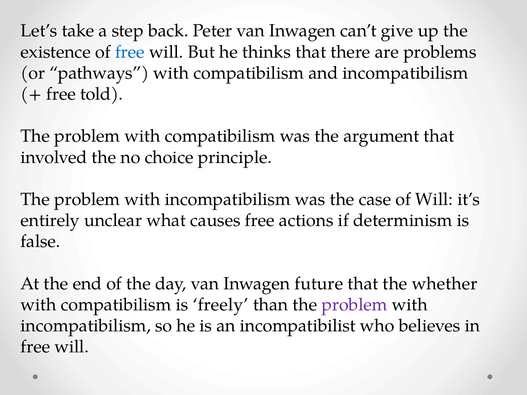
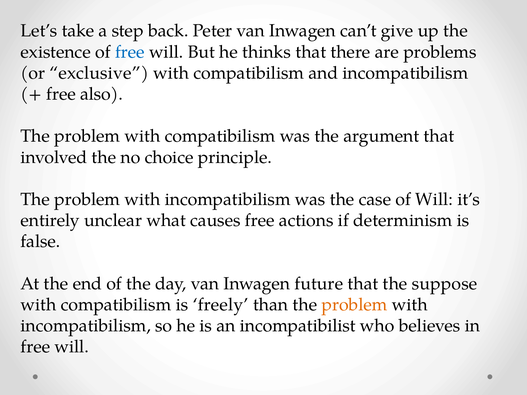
pathways: pathways -> exclusive (99, 73)
told: told -> also (102, 94)
whether: whether -> suppose (445, 284)
problem colour: purple -> orange (354, 305)
